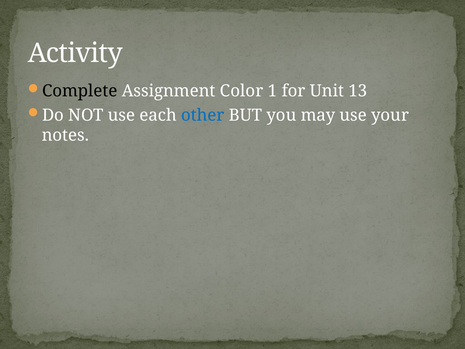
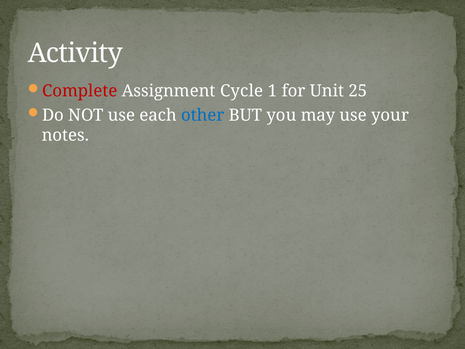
Complete colour: black -> red (80, 91)
Color: Color -> Cycle (242, 91)
13: 13 -> 25 (358, 91)
